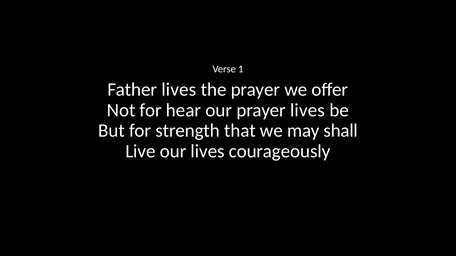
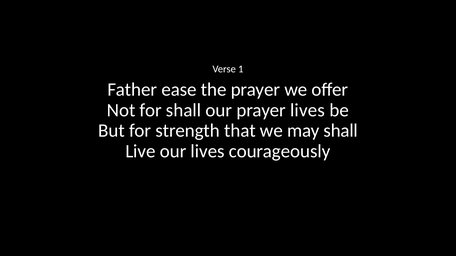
Father lives: lives -> ease (179, 90)
for hear: hear -> shall (184, 110)
